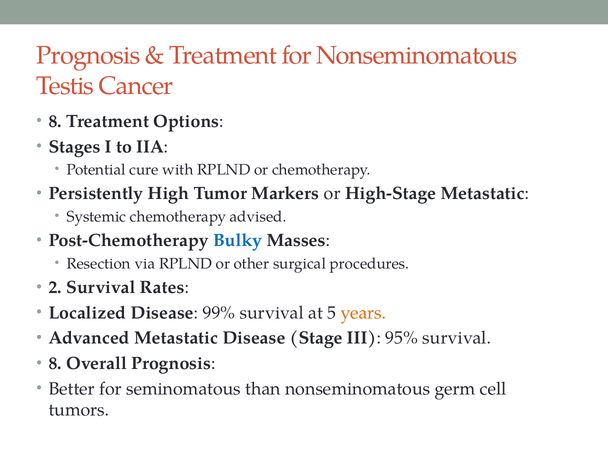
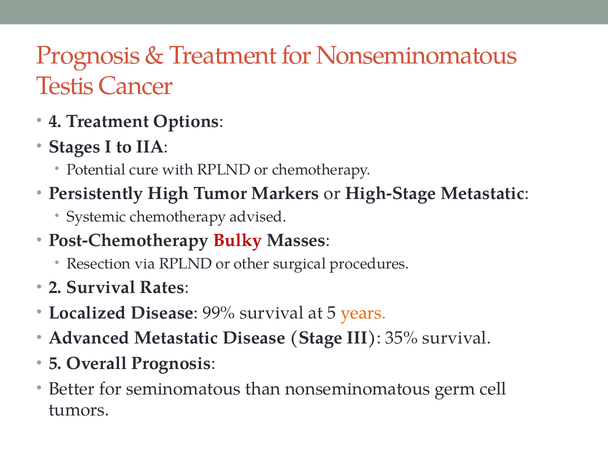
8: 8 -> 4 (55, 121)
Bulky colour: blue -> red (238, 241)
95%: 95% -> 35% (402, 338)
8: 8 -> 5 (55, 363)
